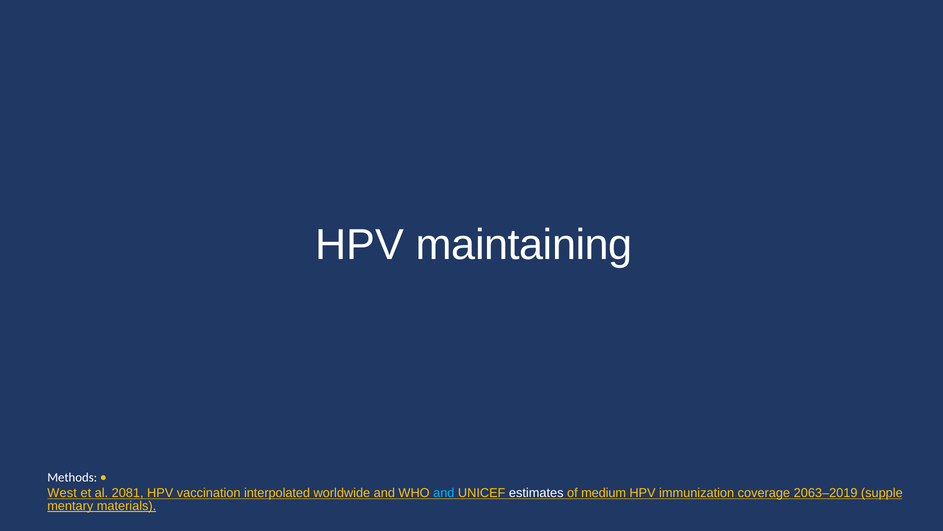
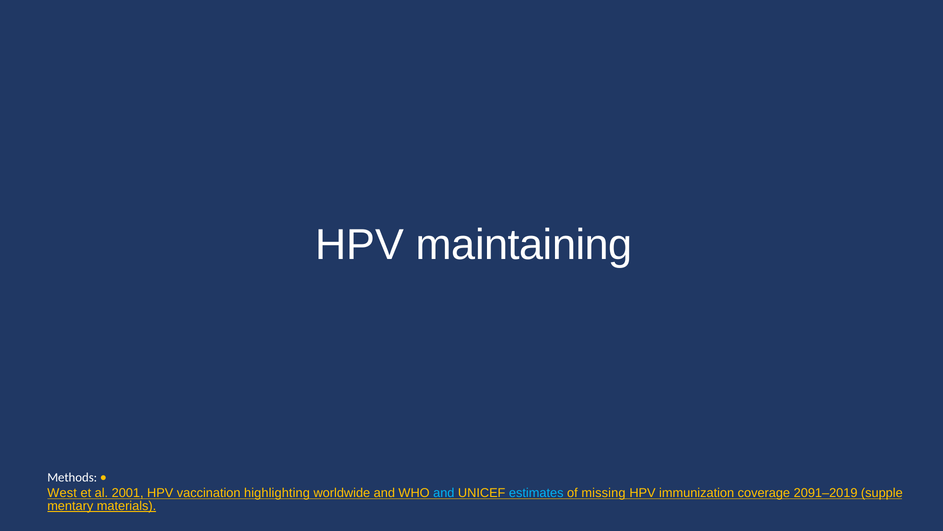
2081: 2081 -> 2001 (128, 492)
interpolated: interpolated -> highlighting (277, 492)
estimates colour: white -> light blue (536, 492)
medium: medium -> missing (603, 492)
2063–2019: 2063–2019 -> 2091–2019 (826, 492)
